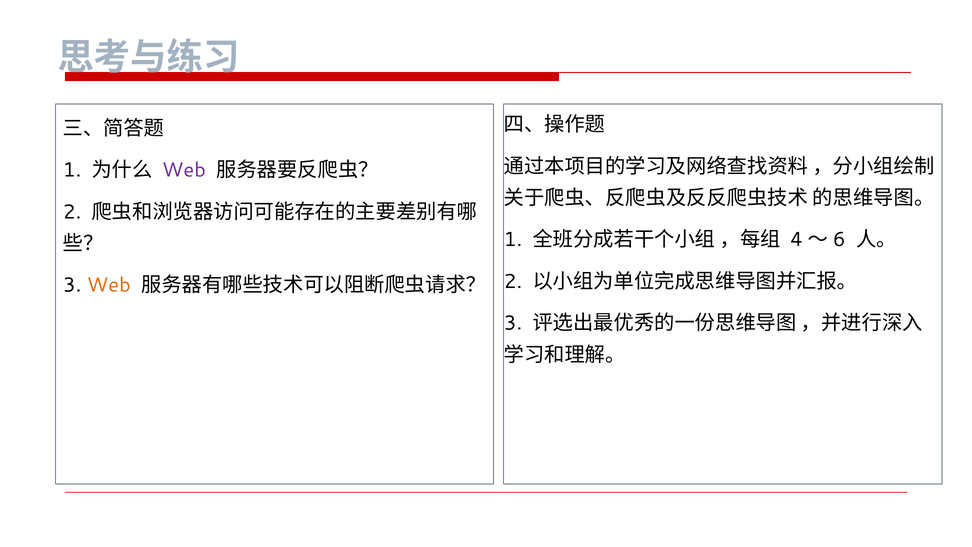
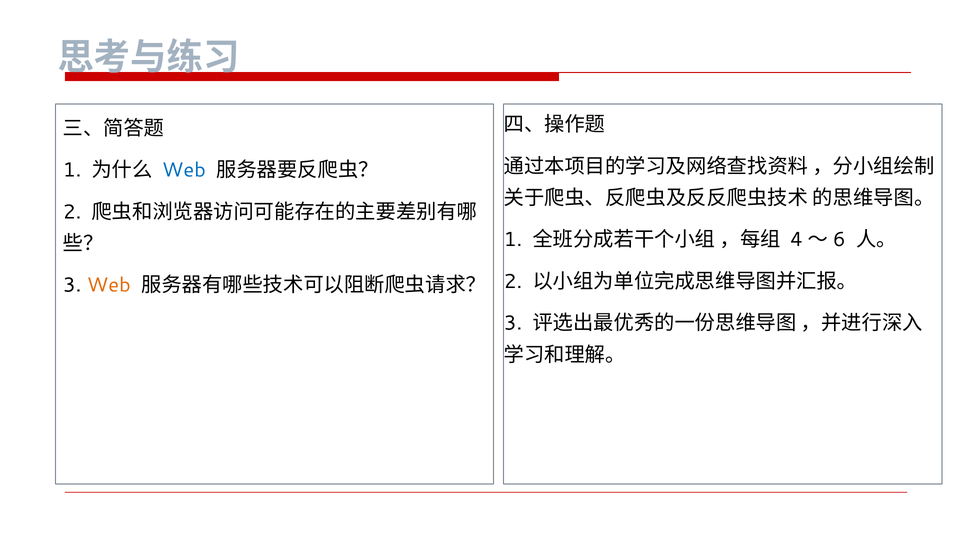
Web colour: purple -> blue (184, 170)
